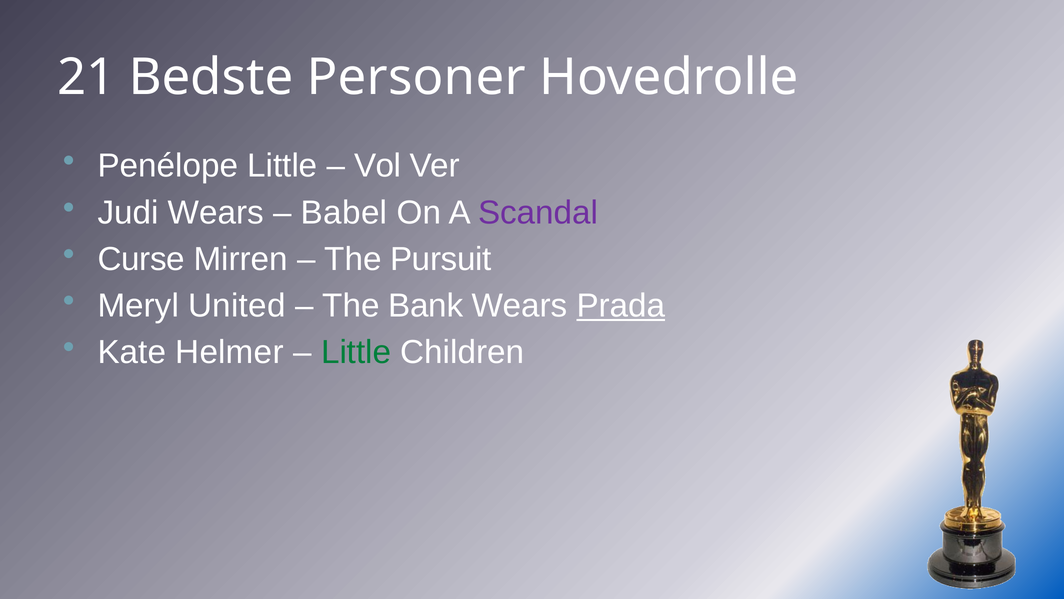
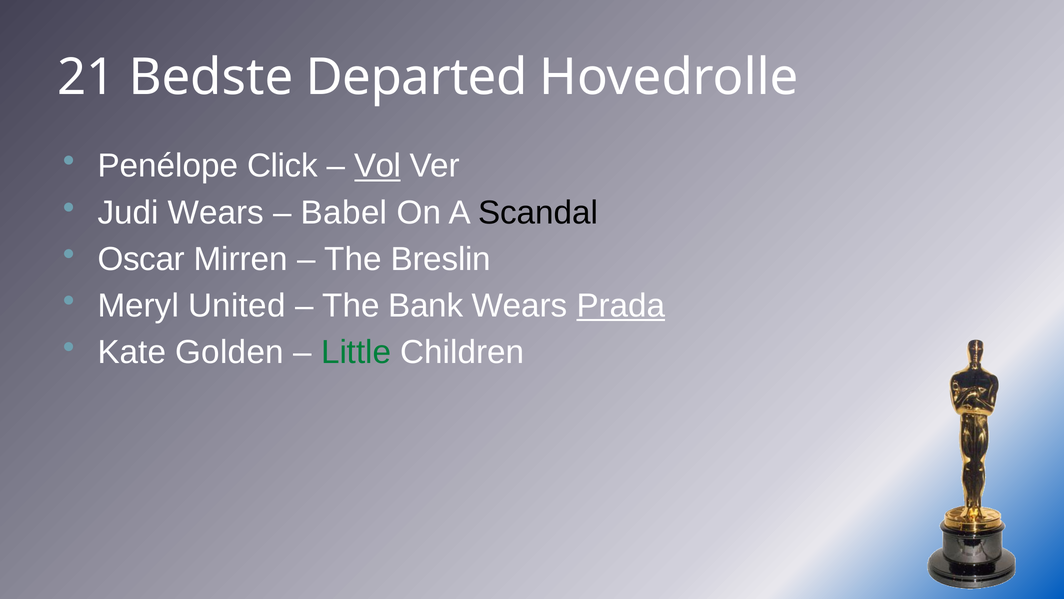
Personer: Personer -> Departed (417, 77)
Penélope Little: Little -> Click (283, 166)
Vol underline: none -> present (378, 166)
Scandal colour: purple -> black (538, 212)
Curse: Curse -> Oscar (141, 259)
Pursuit: Pursuit -> Breslin (441, 259)
Helmer: Helmer -> Golden (230, 352)
